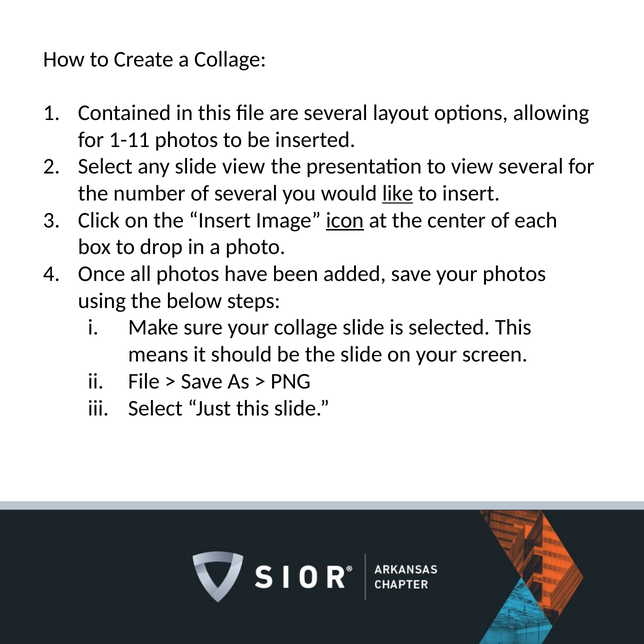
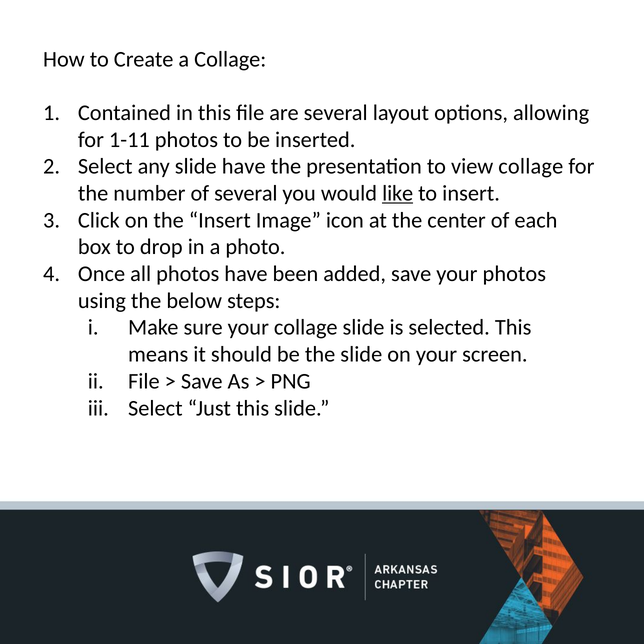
slide view: view -> have (244, 167)
view several: several -> collage (531, 167)
icon underline: present -> none (345, 220)
